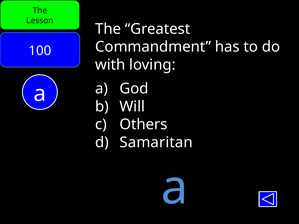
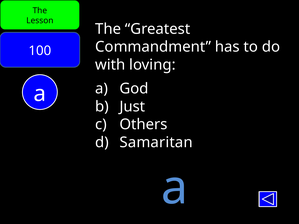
Will: Will -> Just (132, 107)
